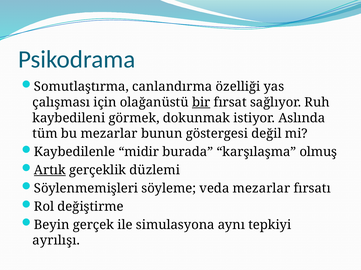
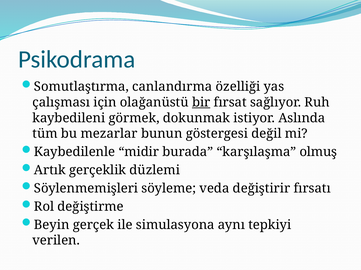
Artık underline: present -> none (50, 171)
veda mezarlar: mezarlar -> değiştirir (261, 189)
ayrılışı: ayrılışı -> verilen (56, 241)
